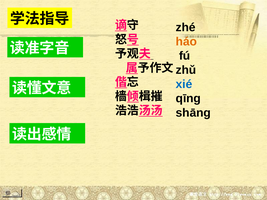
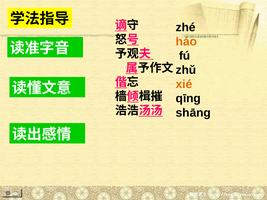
xié colour: blue -> orange (184, 84)
